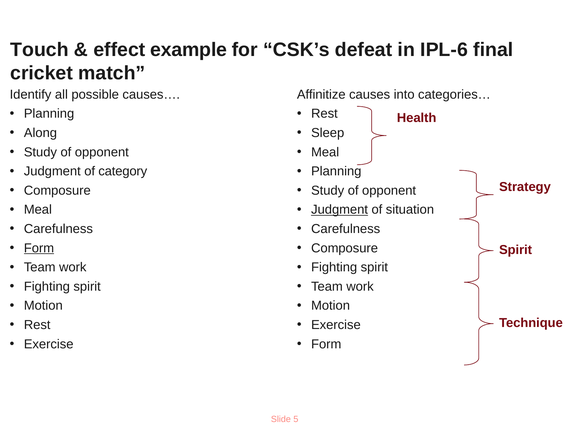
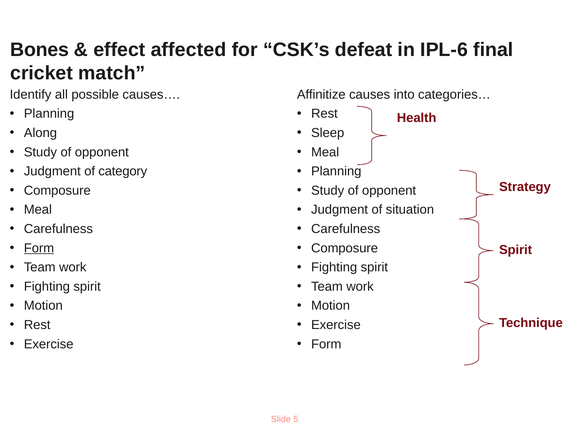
Touch: Touch -> Bones (40, 50)
example: example -> affected (189, 50)
Judgment underline: present -> none (340, 210)
